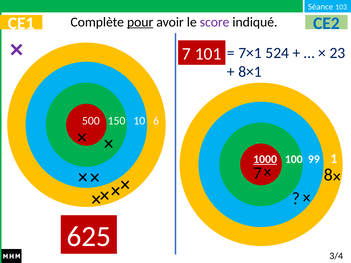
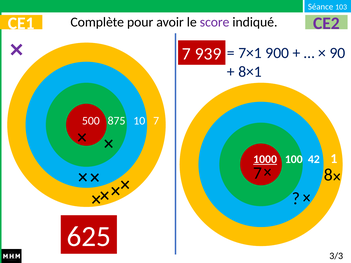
pour underline: present -> none (140, 22)
CE2 colour: blue -> purple (326, 23)
101: 101 -> 939 (208, 54)
524: 524 -> 900 (277, 53)
23: 23 -> 90 (337, 53)
150: 150 -> 875 (117, 121)
10 6: 6 -> 7 (156, 121)
99: 99 -> 42 (314, 159)
3/4: 3/4 -> 3/3 (336, 256)
